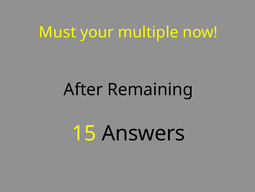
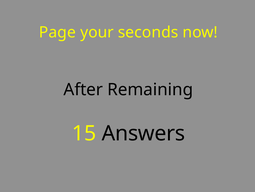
Must: Must -> Page (57, 32)
multiple: multiple -> seconds (148, 32)
